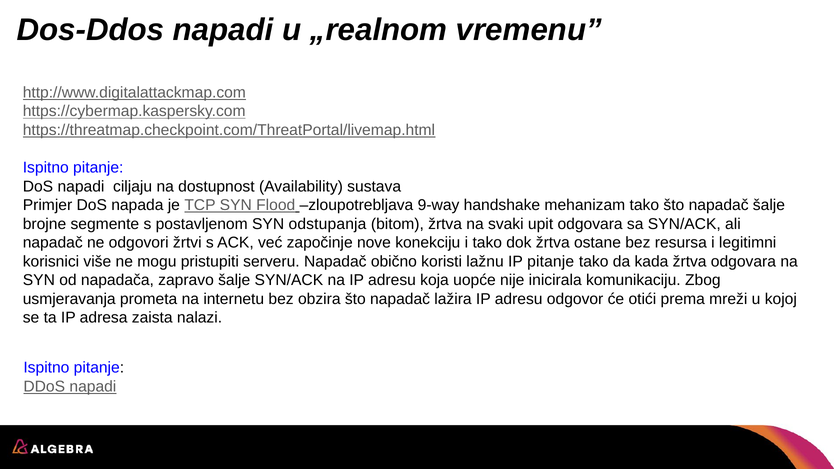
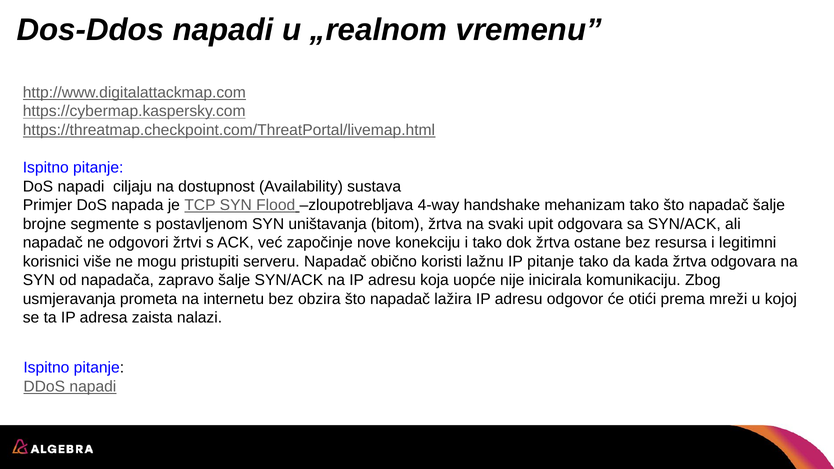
9-way: 9-way -> 4-way (439, 205)
odstupanja: odstupanja -> uništavanja (328, 224)
